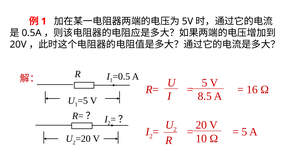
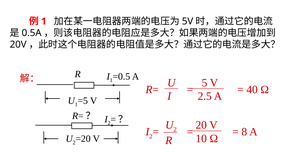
16: 16 -> 40 (252, 90)
8.5: 8.5 -> 2.5 (205, 96)
5: 5 -> 8 (244, 132)
